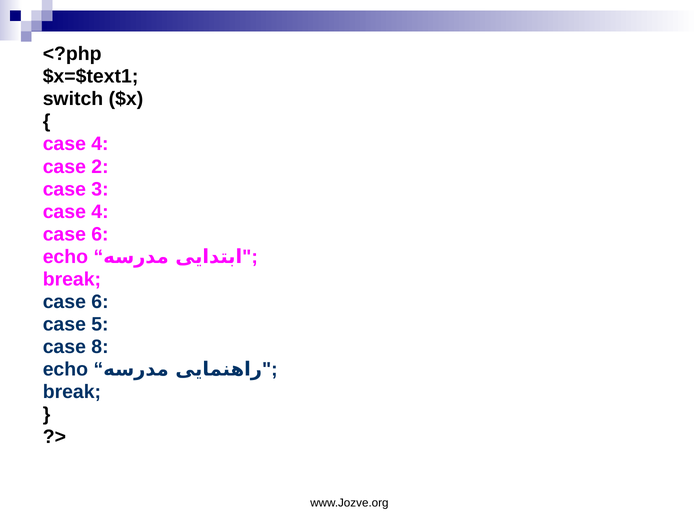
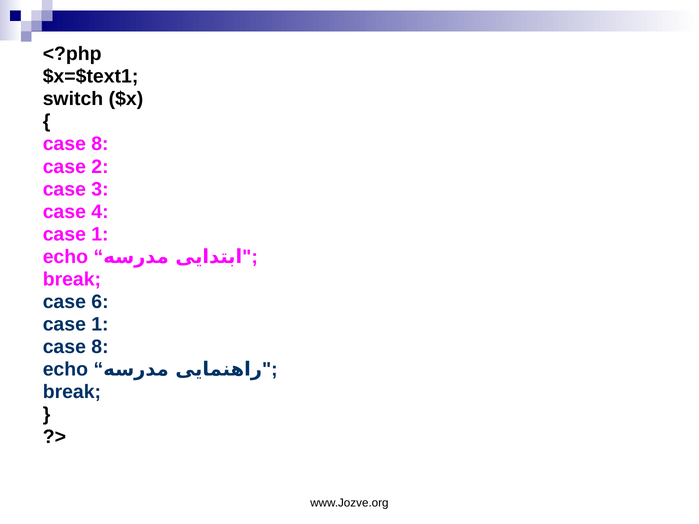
4: 4 -> 8 (100, 144)
6: 6 -> 1 (100, 234)
5: 5 -> 1 (100, 324)
